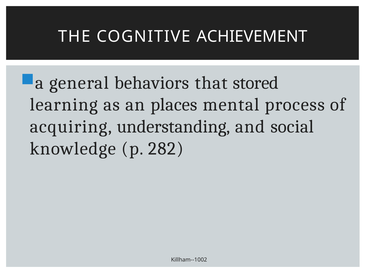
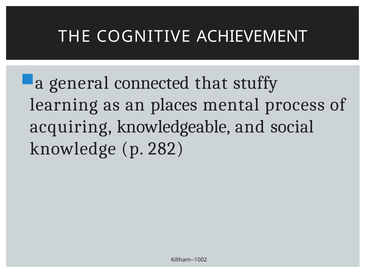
behaviors: behaviors -> connected (152, 83)
stored: stored -> stuffy (256, 83)
understanding: understanding -> knowledgeable (174, 127)
